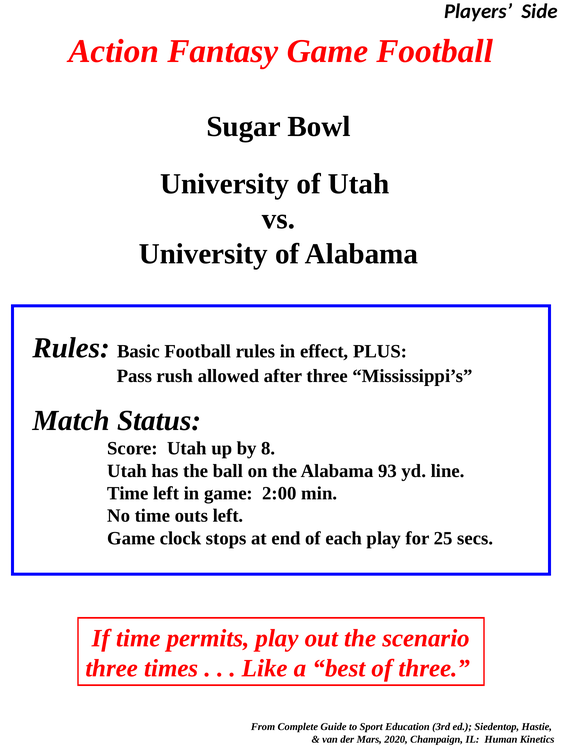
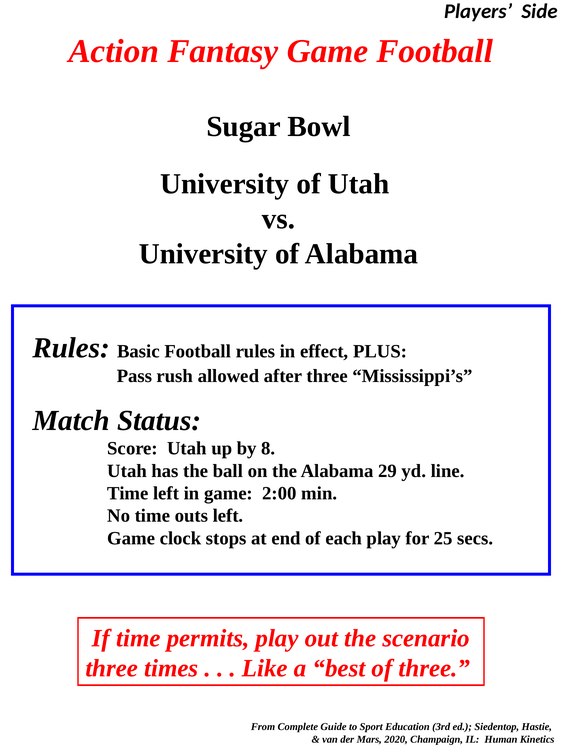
93: 93 -> 29 (388, 471)
